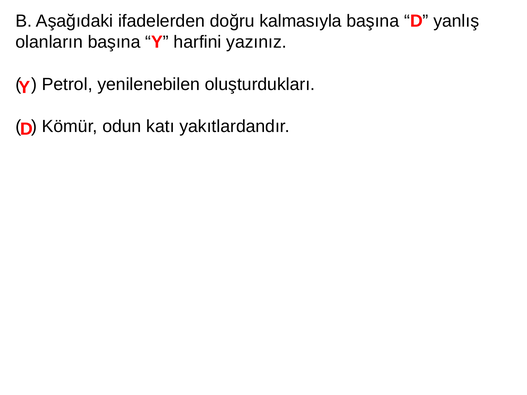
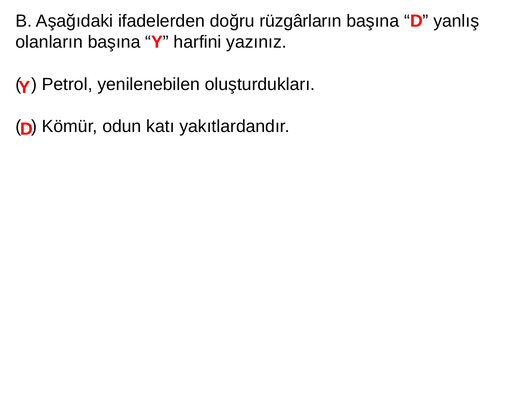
kalmasıyla: kalmasıyla -> rüzgârların (301, 21)
